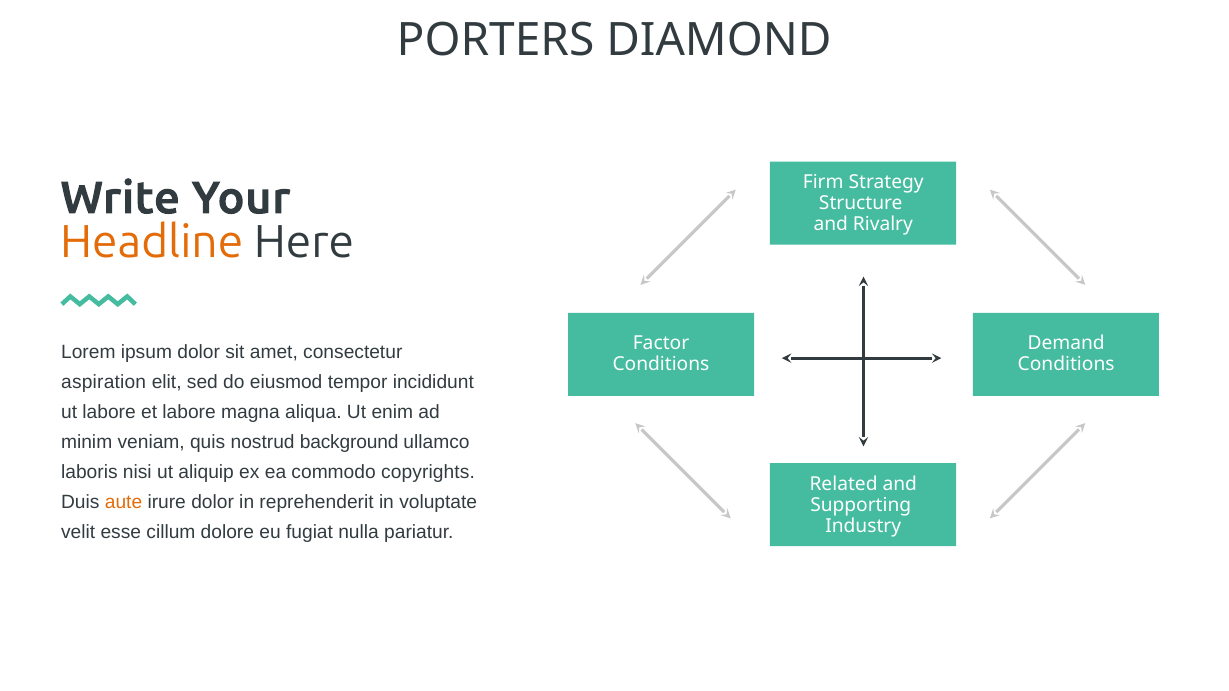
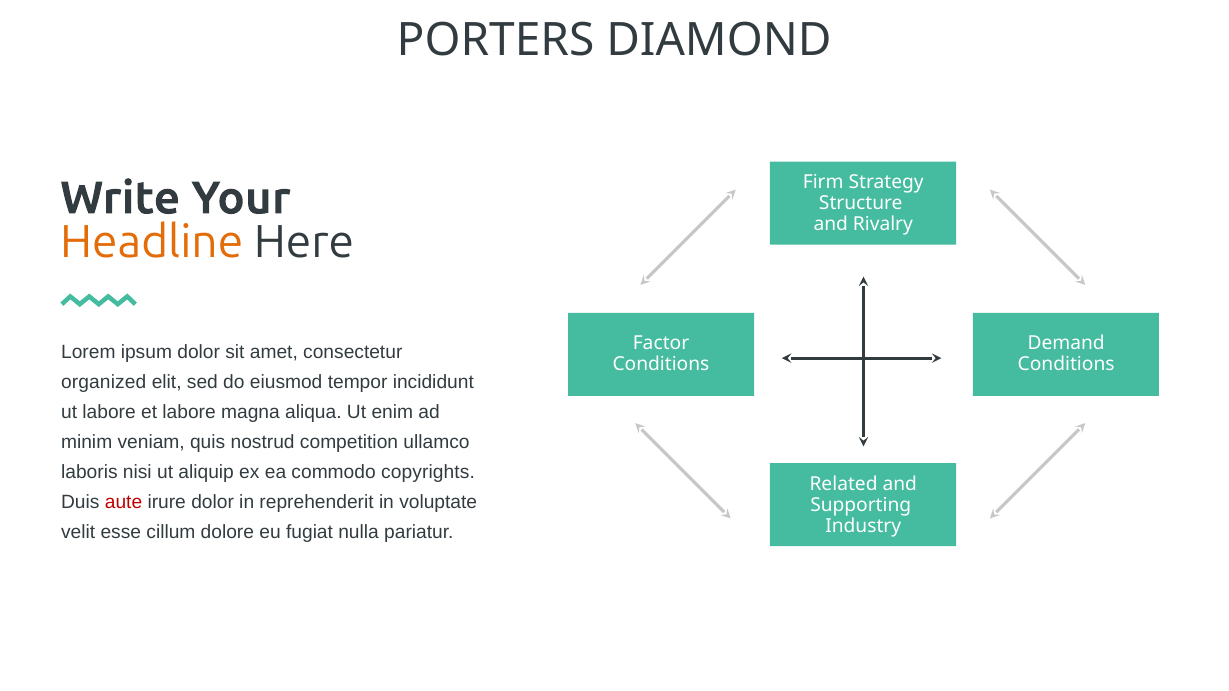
aspiration: aspiration -> organized (104, 382)
background: background -> competition (349, 442)
aute colour: orange -> red (124, 502)
